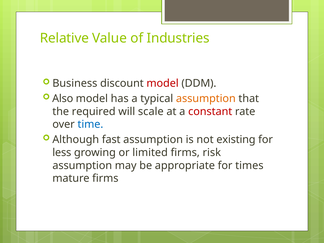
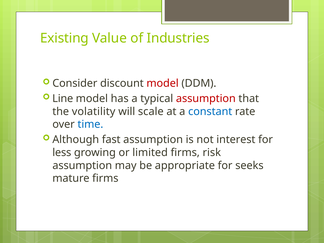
Relative: Relative -> Existing (64, 38)
Business: Business -> Consider (75, 83)
Also: Also -> Line (63, 98)
assumption colour: orange -> red (206, 98)
required: required -> volatility (94, 111)
constant colour: red -> blue (210, 111)
existing: existing -> interest (236, 140)
times: times -> seeks (249, 165)
